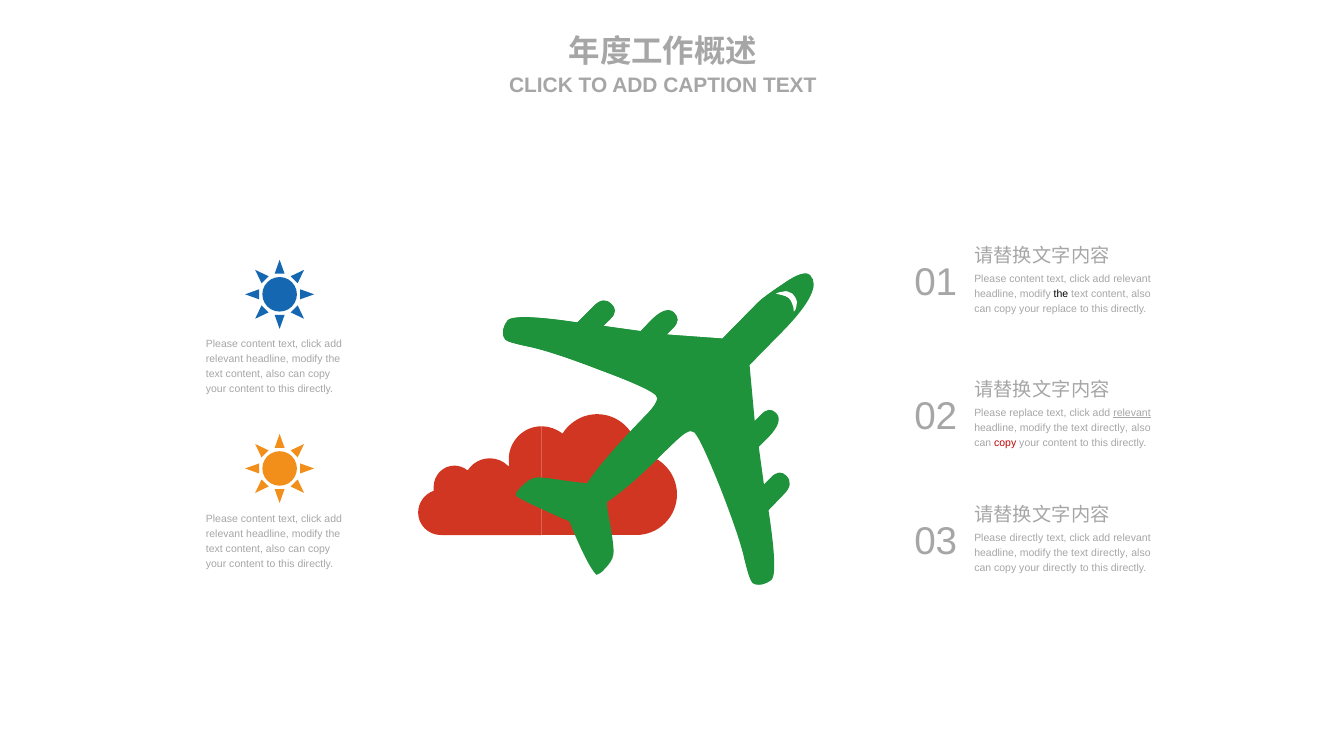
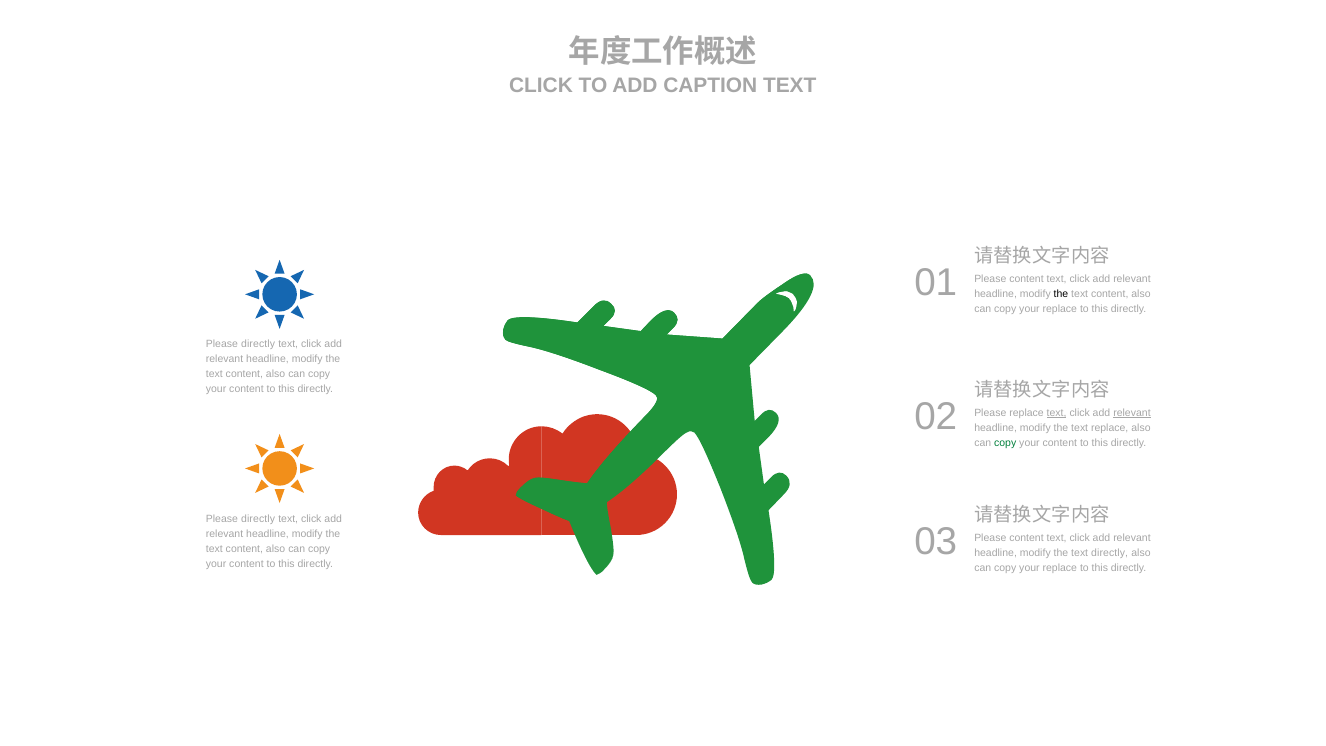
content: content -> directly (258, 344)
text underline: none -> present (1057, 413)
directly: directly -> replace (1110, 428)
copy colour: red -> green (1005, 443)
content: content -> directly (258, 518)
03 Please directly: directly -> content (1027, 538)
directly: directly -> replace (1060, 568)
